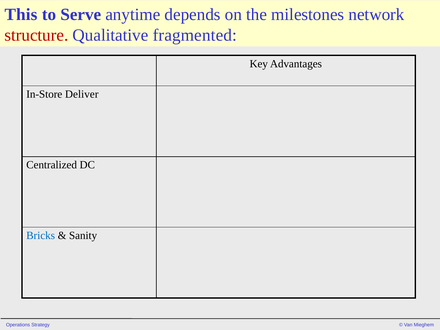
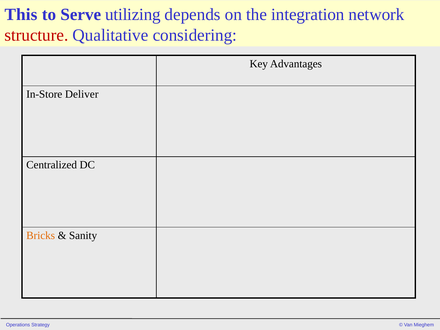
anytime: anytime -> utilizing (133, 15)
milestones: milestones -> integration (308, 15)
fragmented: fragmented -> considering (195, 35)
Bricks colour: blue -> orange (41, 236)
